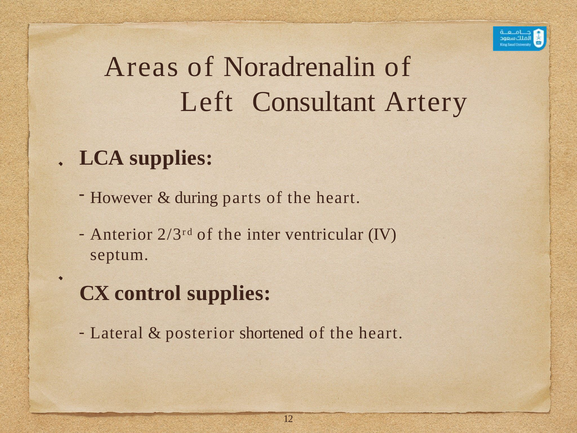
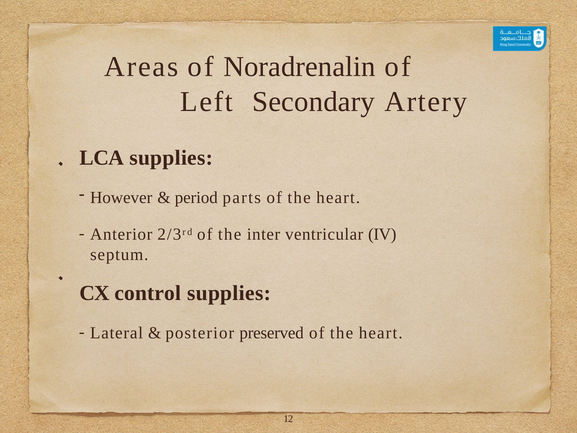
Consultant: Consultant -> Secondary (314, 102)
during: during -> period (196, 197)
shortened: shortened -> preserved (272, 333)
